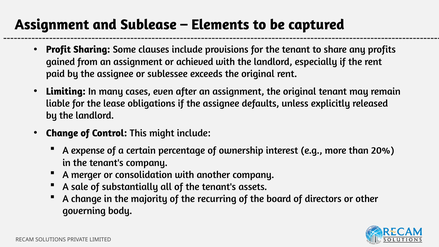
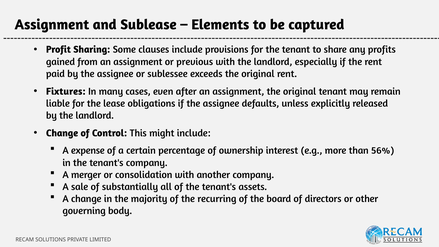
achieved: achieved -> previous (195, 62)
Limiting: Limiting -> Fixtures (66, 91)
20%: 20% -> 56% (383, 151)
